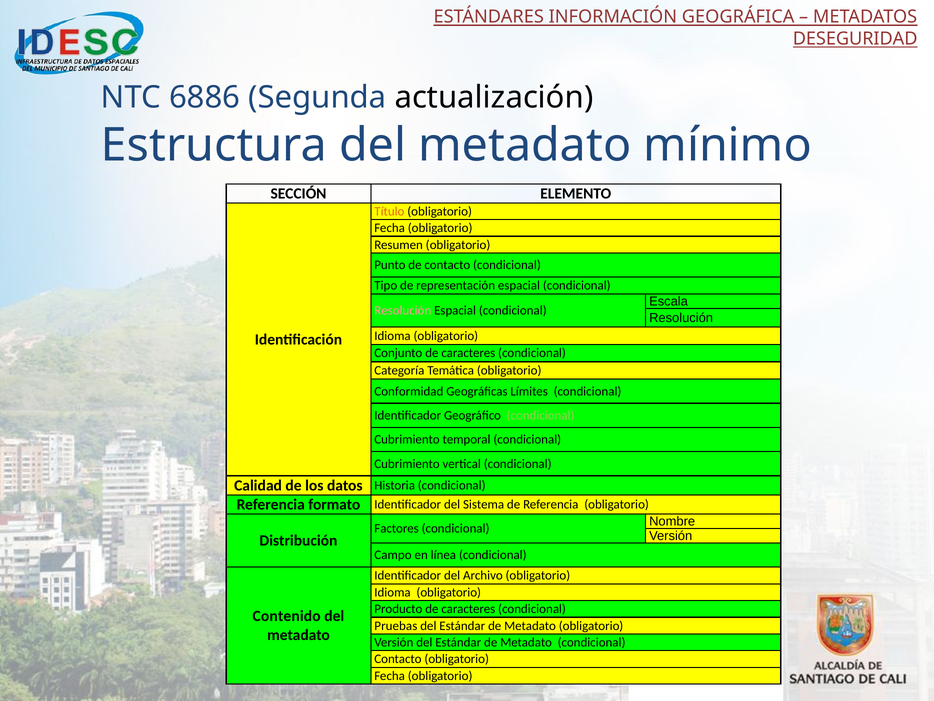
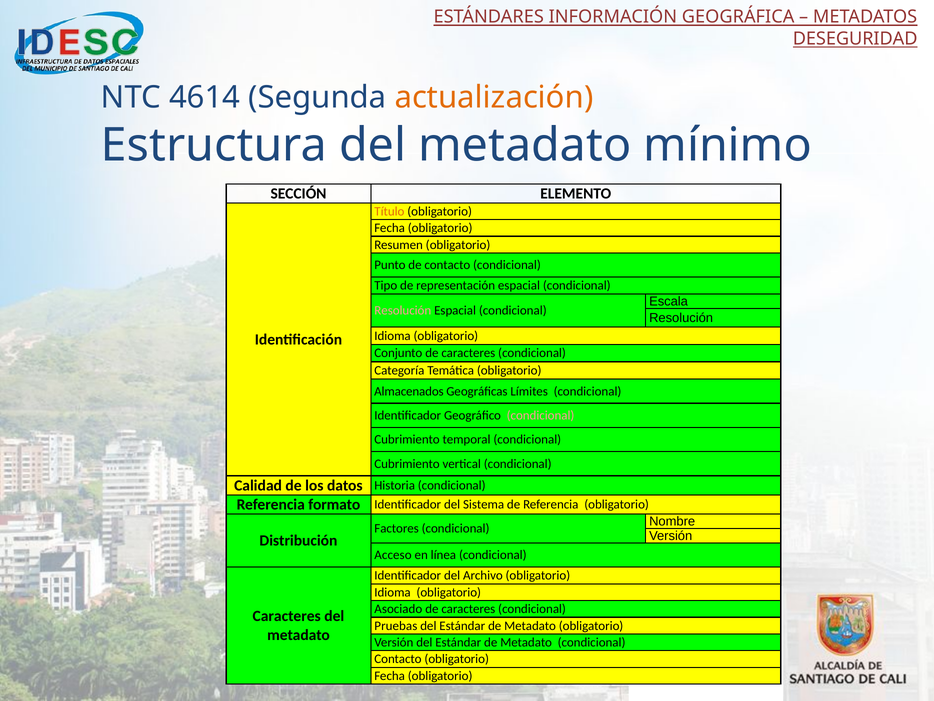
6886: 6886 -> 4614 (205, 97)
actualización colour: black -> orange (494, 97)
Conformidad: Conformidad -> Almacenados (409, 391)
condicional colour: light green -> pink (541, 415)
Campo: Campo -> Acceso (393, 555)
Producto: Producto -> Asociado (398, 609)
Contenido: Contenido -> Caracteres (287, 616)
